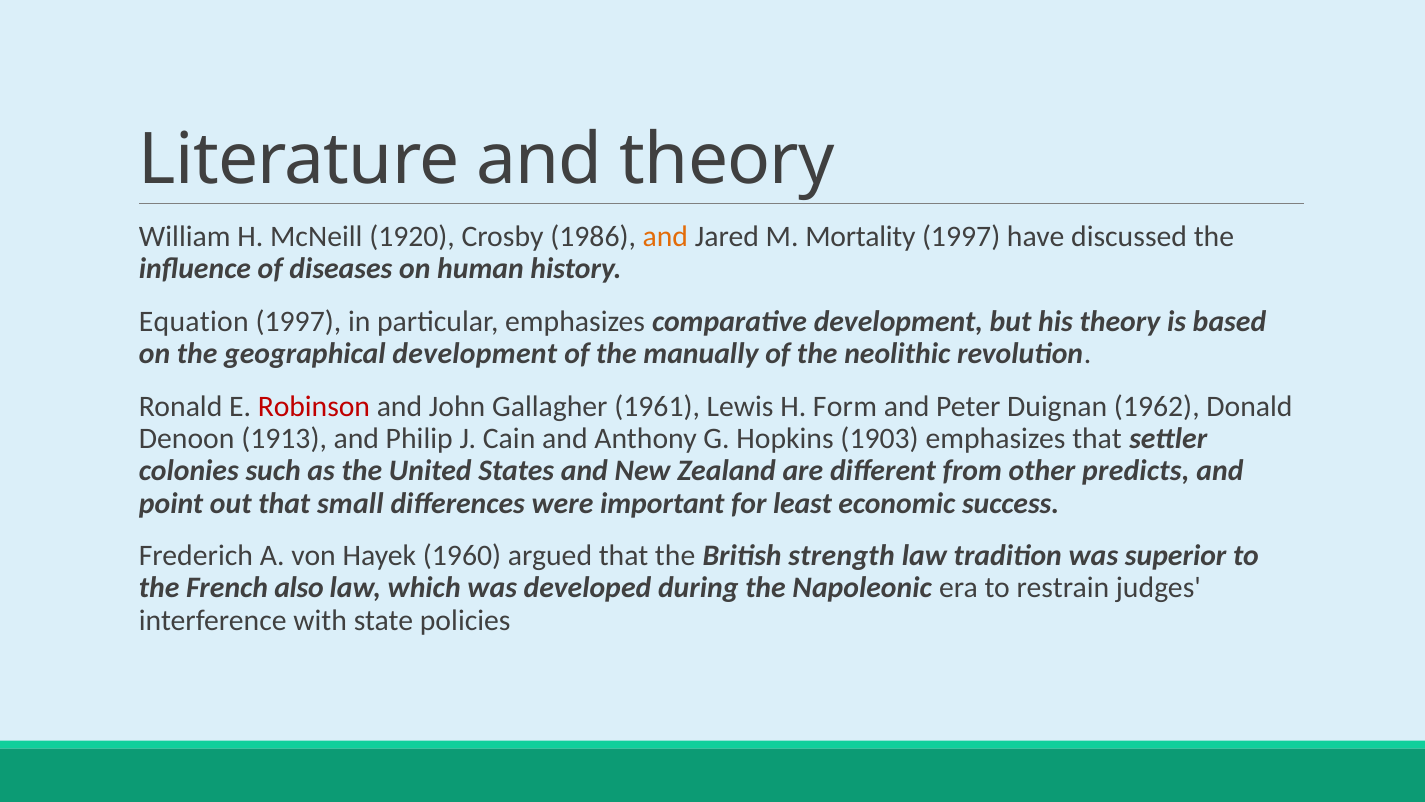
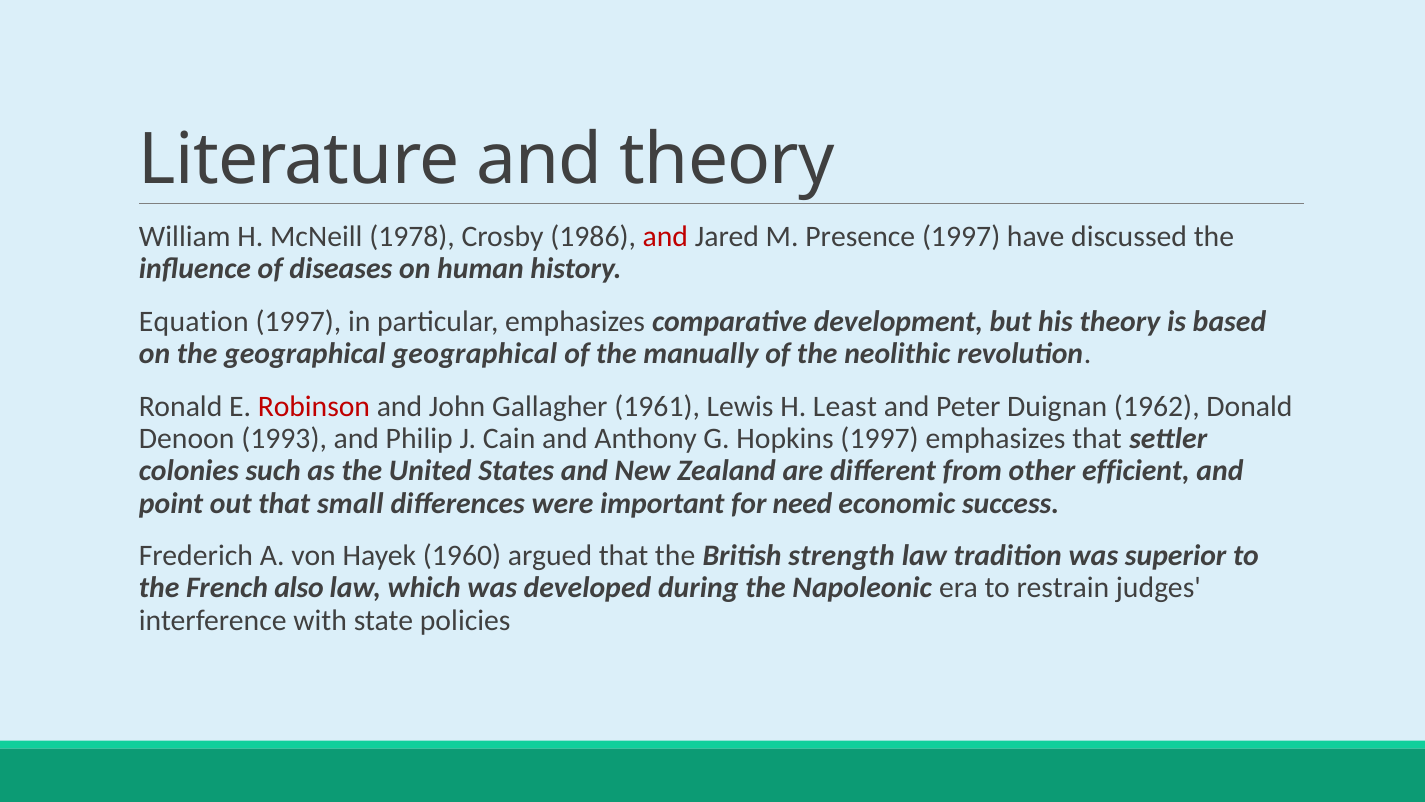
1920: 1920 -> 1978 (412, 237)
and colour: orange -> red (665, 237)
Mortality: Mortality -> Presence (860, 237)
geographical development: development -> geographical (475, 354)
Form: Form -> Least (845, 407)
1913: 1913 -> 1993 (284, 439)
Hopkins 1903: 1903 -> 1997 (880, 439)
predicts: predicts -> efficient (1136, 471)
least: least -> need (803, 503)
